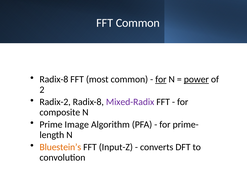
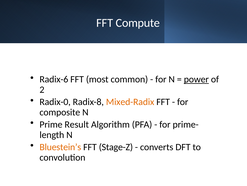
FFT Common: Common -> Compute (138, 23)
Radix-8: Radix-8 -> Radix-6 (54, 79)
for underline: present -> none (161, 79)
Radix-2: Radix-2 -> Radix-0 (55, 102)
Mixed-Radix colour: purple -> orange (130, 102)
Image: Image -> Result (77, 124)
Input-Z: Input-Z -> Stage-Z (116, 147)
